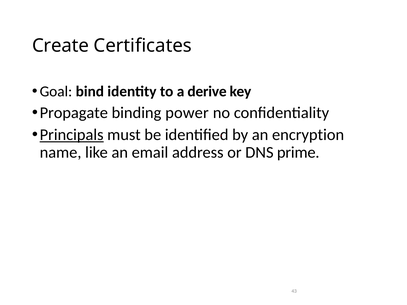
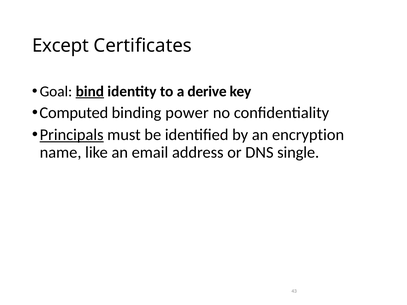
Create: Create -> Except (60, 46)
bind underline: none -> present (90, 91)
Propagate: Propagate -> Computed (74, 113)
prime: prime -> single (298, 152)
